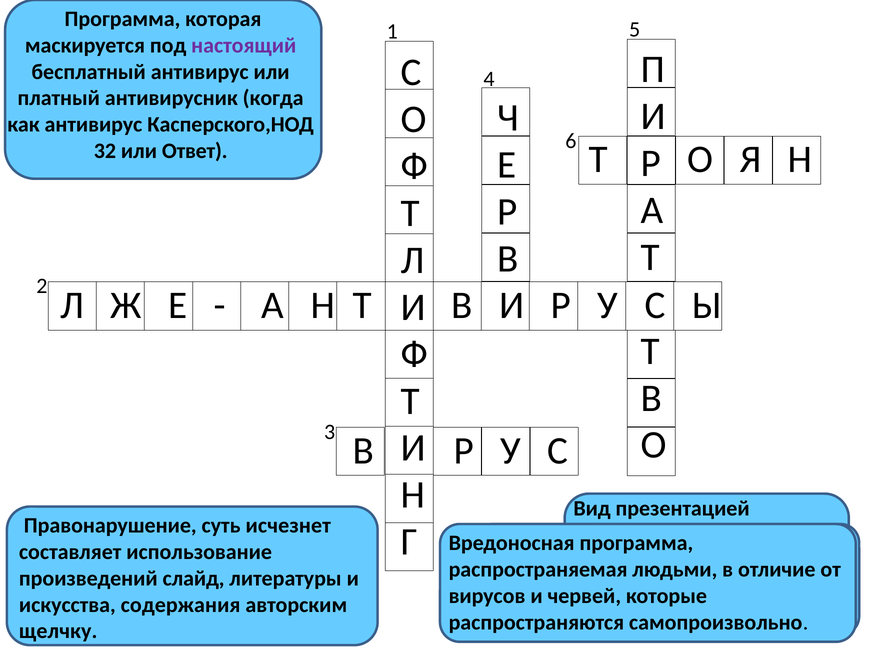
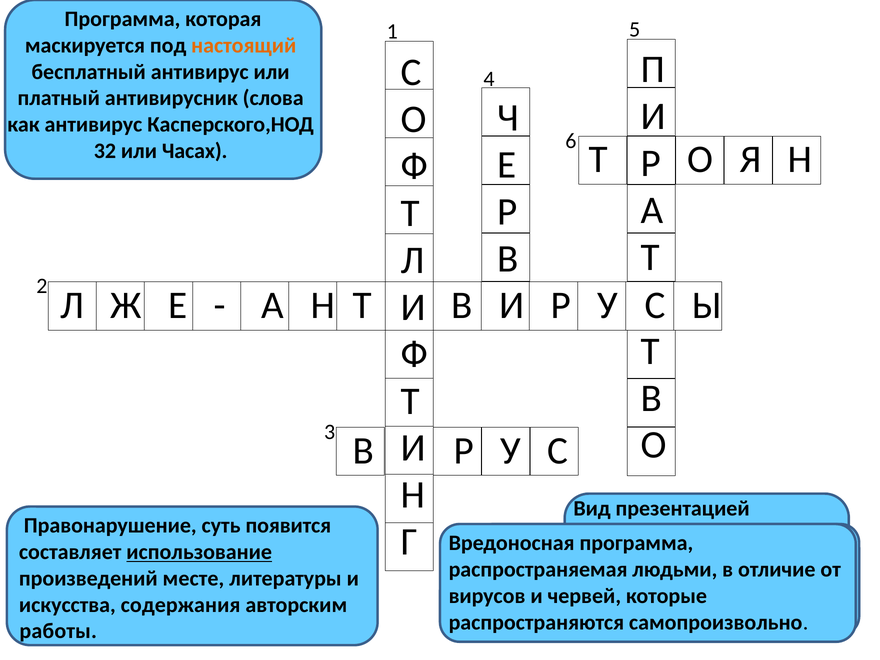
настоящий colour: purple -> orange (244, 45)
когда: когда -> слова (273, 98)
Ответ: Ответ -> Часах (195, 151)
исчезнет: исчезнет -> появится (288, 526)
использование underline: none -> present (199, 552)
слайд: слайд -> месте (193, 578)
щелчку: щелчку -> работы (58, 631)
